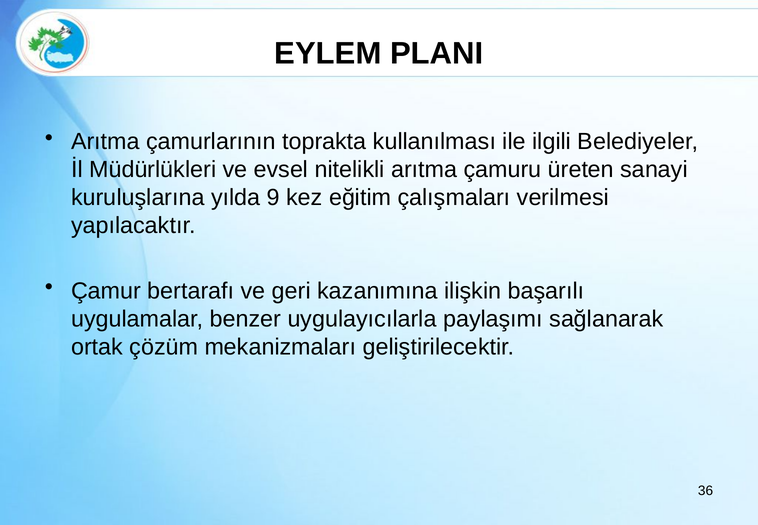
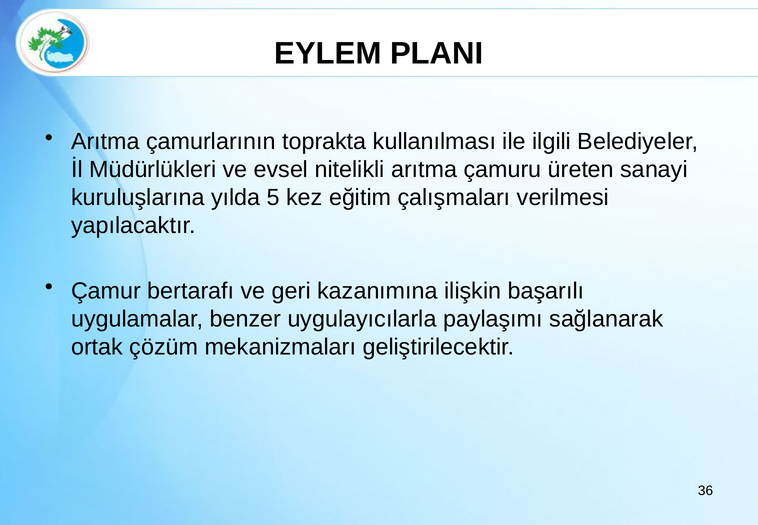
9: 9 -> 5 (273, 198)
